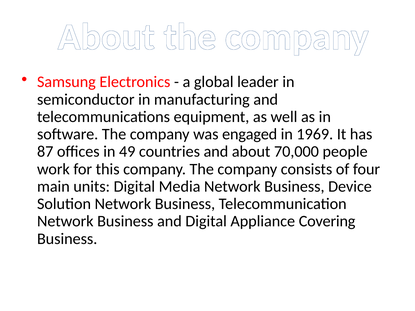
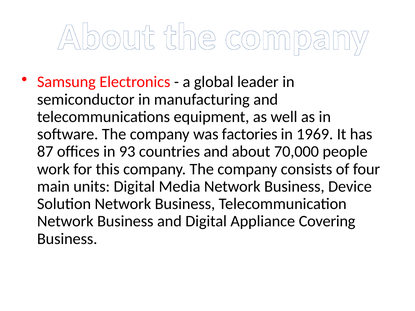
engaged: engaged -> factories (250, 134)
49: 49 -> 93 (127, 152)
